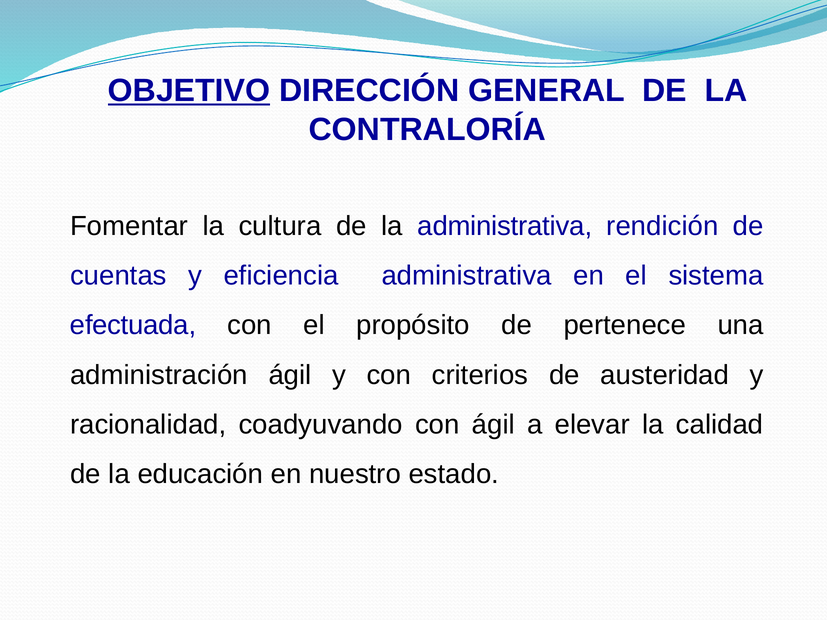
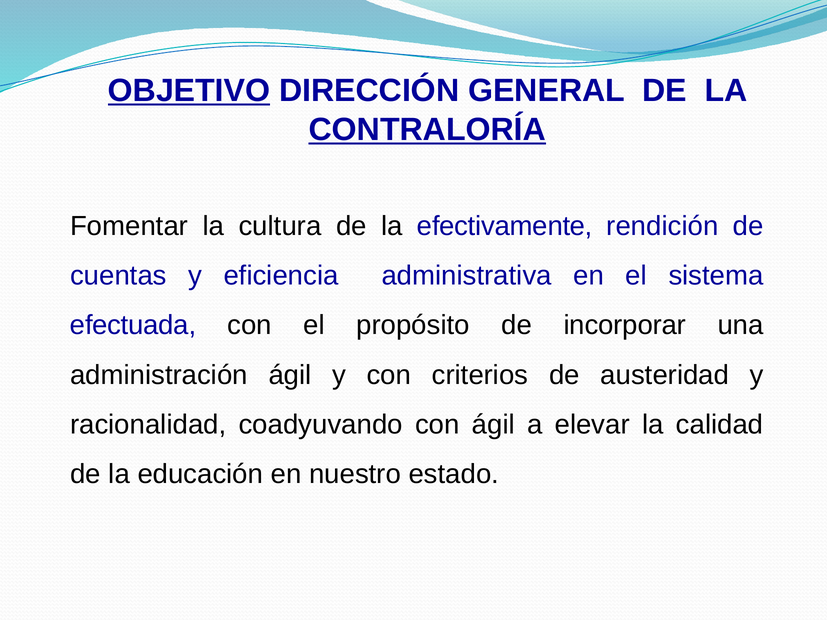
CONTRALORÍA underline: none -> present (427, 130)
la administrativa: administrativa -> efectivamente (505, 226)
pertenece: pertenece -> incorporar (625, 326)
